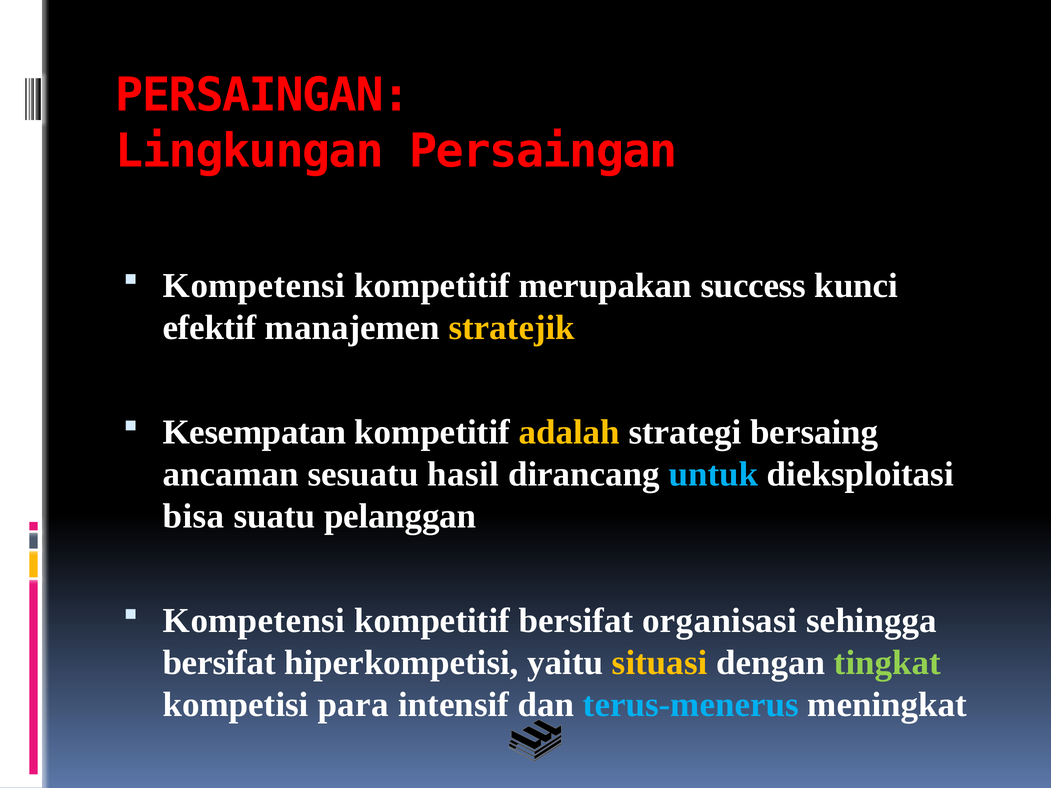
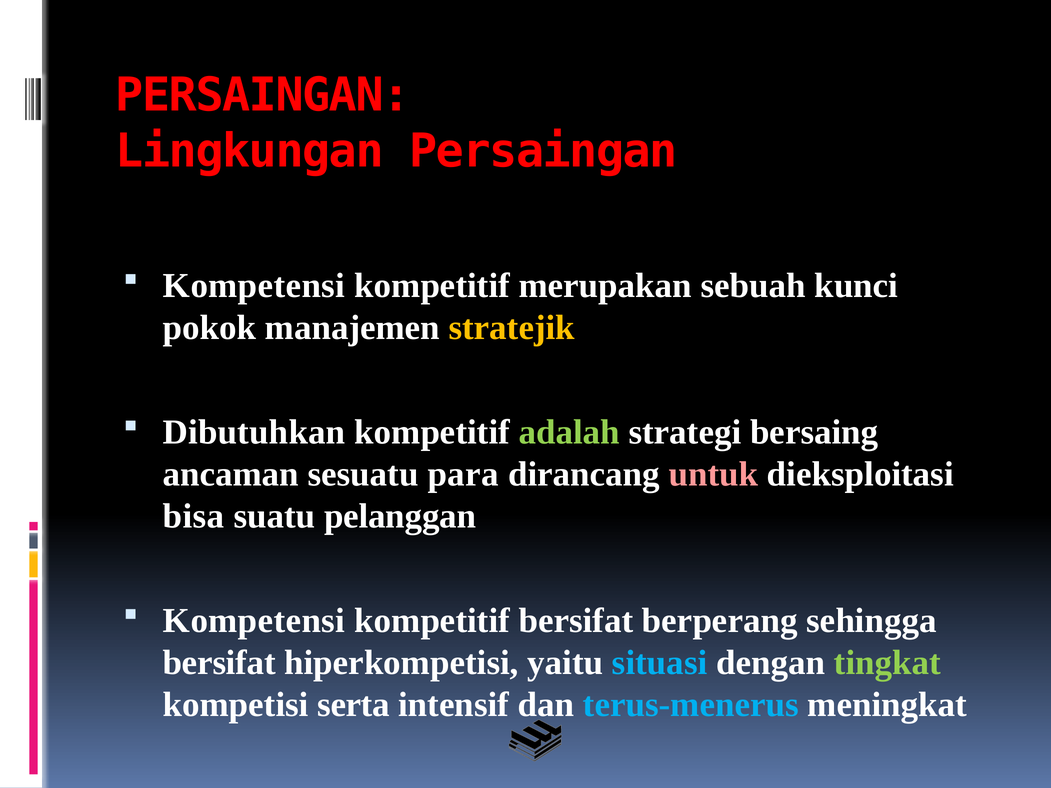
success: success -> sebuah (753, 286)
efektif: efektif -> pokok (209, 328)
Kesempatan: Kesempatan -> Dibutuhkan (254, 432)
adalah colour: yellow -> light green (569, 432)
hasil: hasil -> para (463, 475)
untuk colour: light blue -> pink (713, 475)
organisasi: organisasi -> berperang (720, 621)
situasi colour: yellow -> light blue (660, 663)
para: para -> serta (354, 705)
